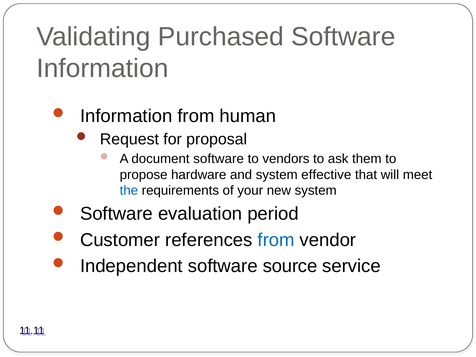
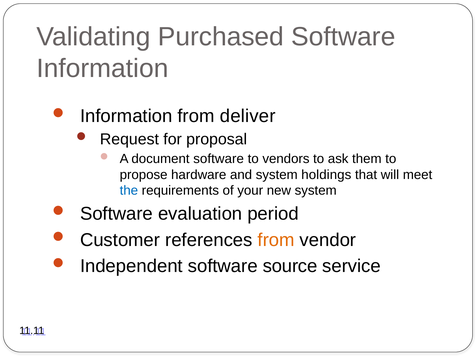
human: human -> deliver (248, 116)
effective: effective -> holdings (326, 175)
from colour: blue -> orange (276, 240)
